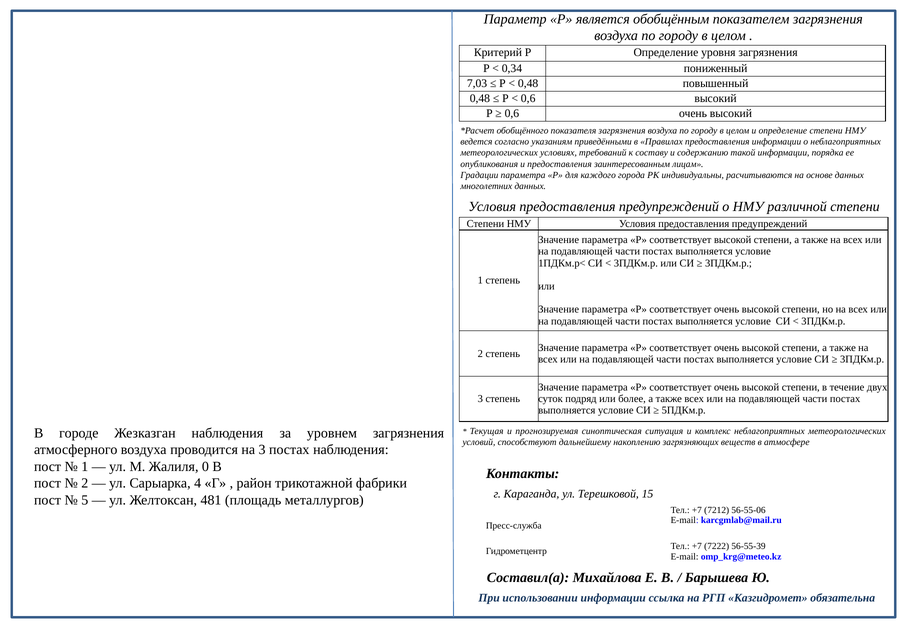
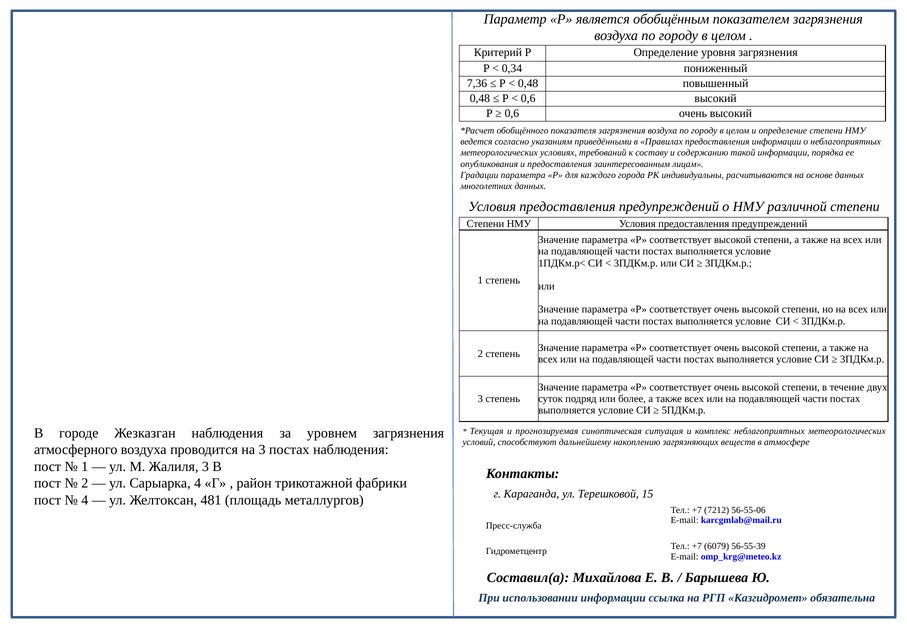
7,03: 7,03 -> 7,36 (477, 84)
Жалиля 0: 0 -> 3 (205, 466)
5: 5 -> 4 (85, 500)
7222: 7222 -> 6079 (717, 546)
